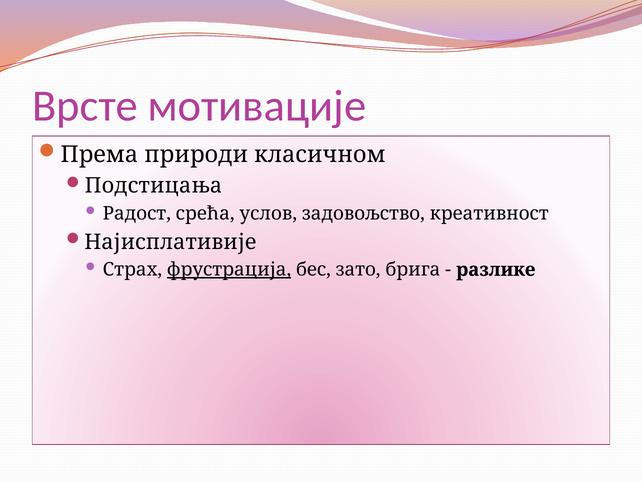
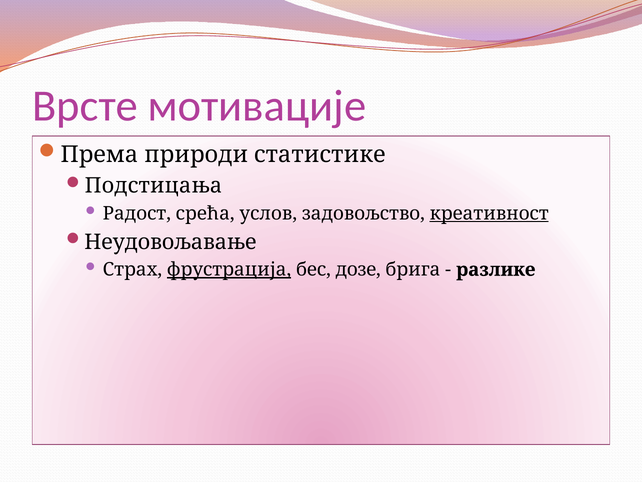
класичном: класичном -> статистике (320, 155)
креативност underline: none -> present (489, 213)
Најисплативије: Најисплативије -> Неудовољавање (170, 242)
зато: зато -> дозе (358, 269)
